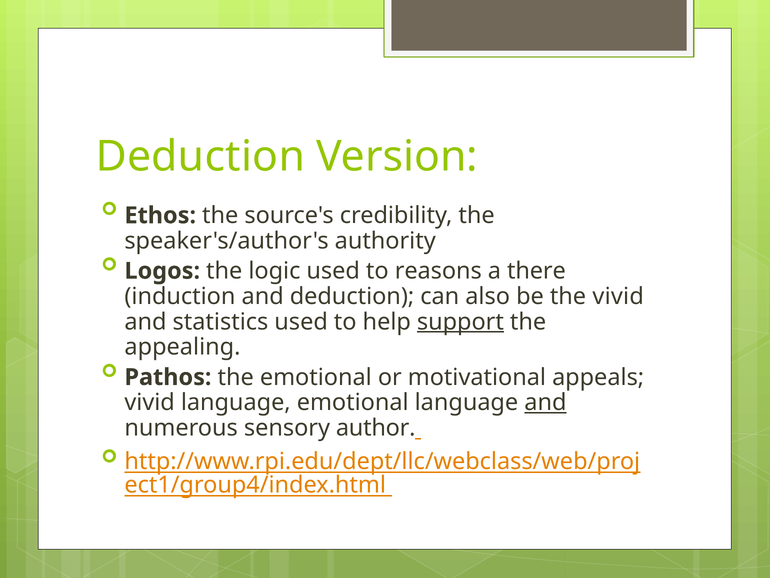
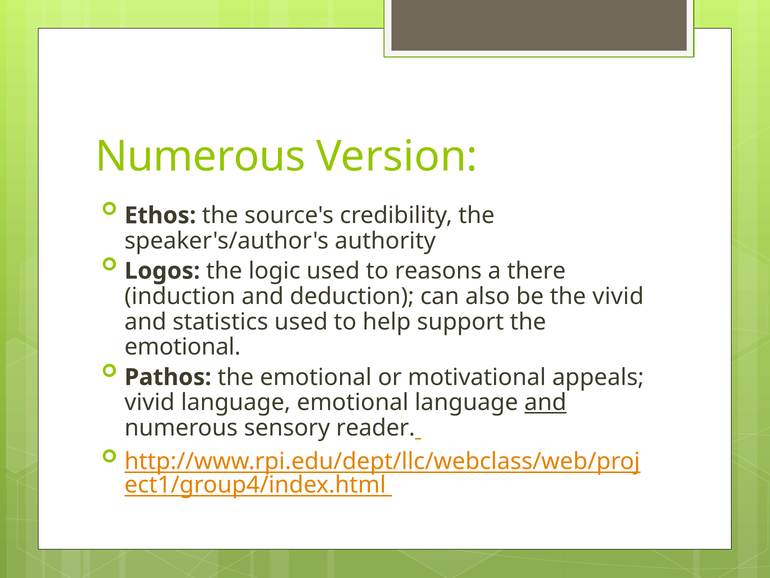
Deduction: Deduction -> Numerous (201, 156)
support underline: present -> none (460, 322)
appealing: appealing -> emotional (183, 347)
author: author -> reader (376, 428)
